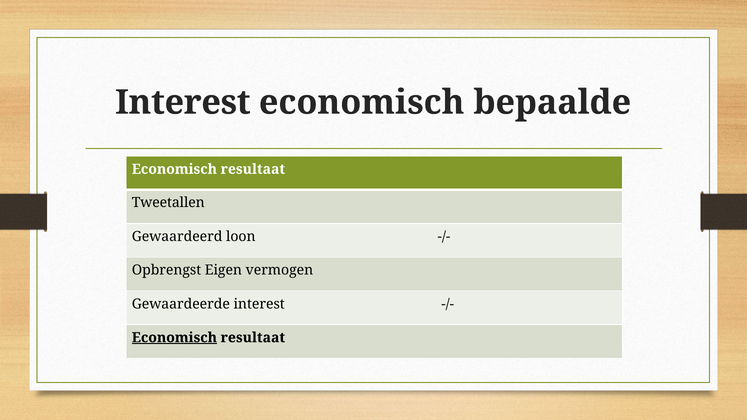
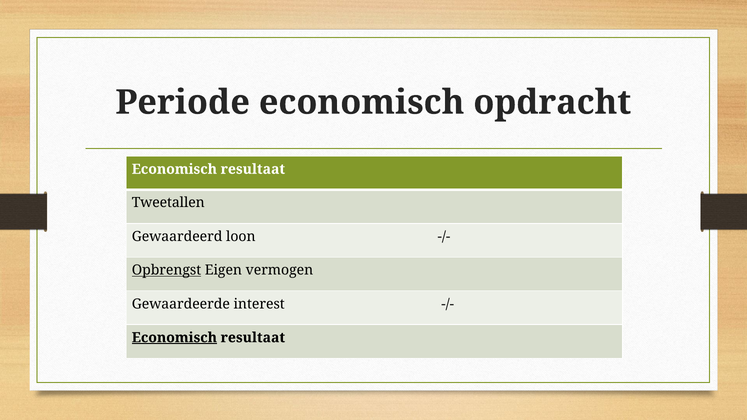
Interest: Interest -> Periode (183, 102)
bepaalde: bepaalde -> opdracht (552, 102)
Opbrengst underline: none -> present (166, 270)
